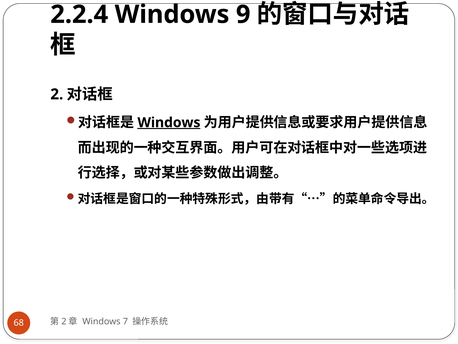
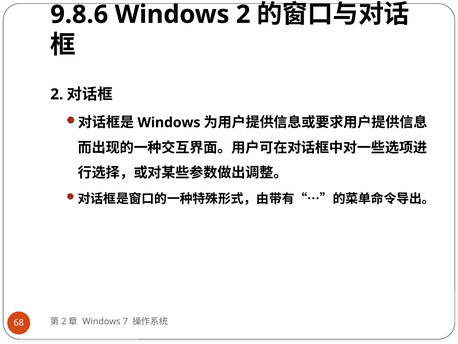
2.2.4: 2.2.4 -> 9.8.6 (79, 14)
Windows 9: 9 -> 2 (243, 14)
Windows underline: present -> none (169, 122)
